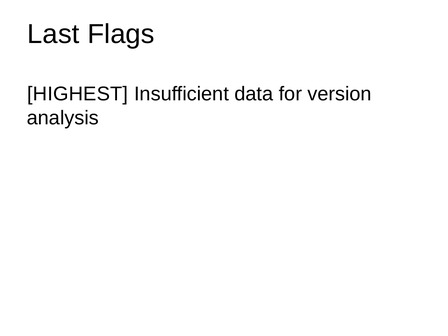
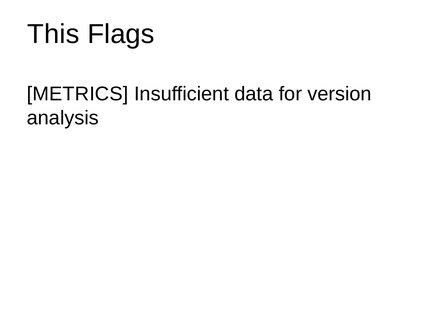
Last: Last -> This (53, 34)
HIGHEST: HIGHEST -> METRICS (78, 94)
